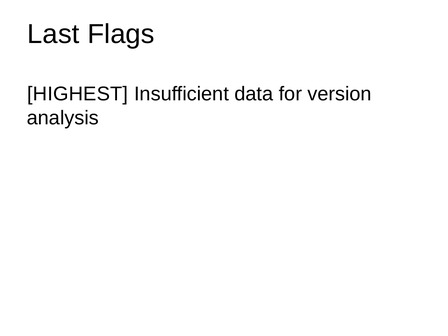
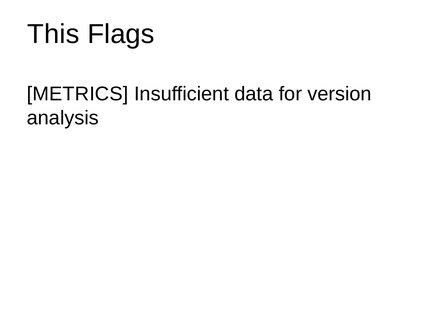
Last: Last -> This (53, 34)
HIGHEST: HIGHEST -> METRICS (78, 94)
